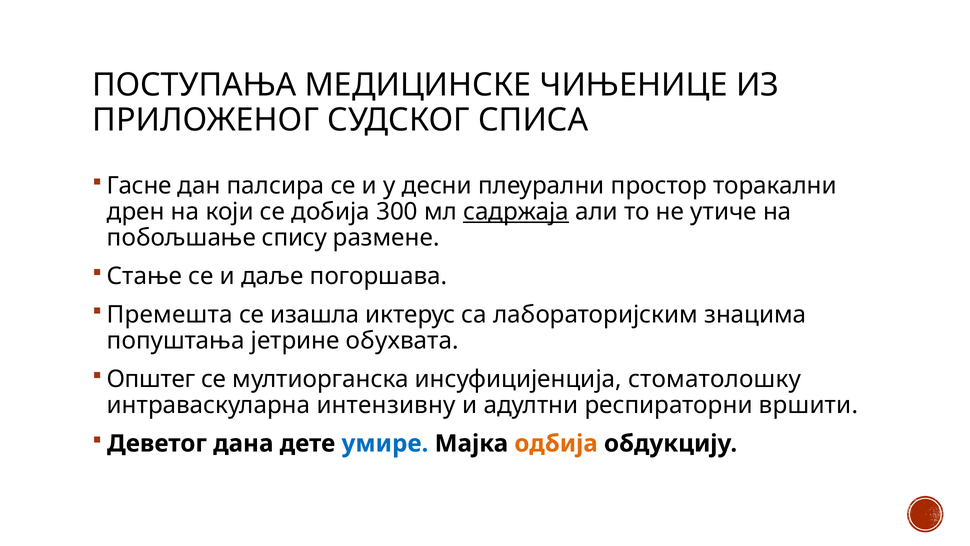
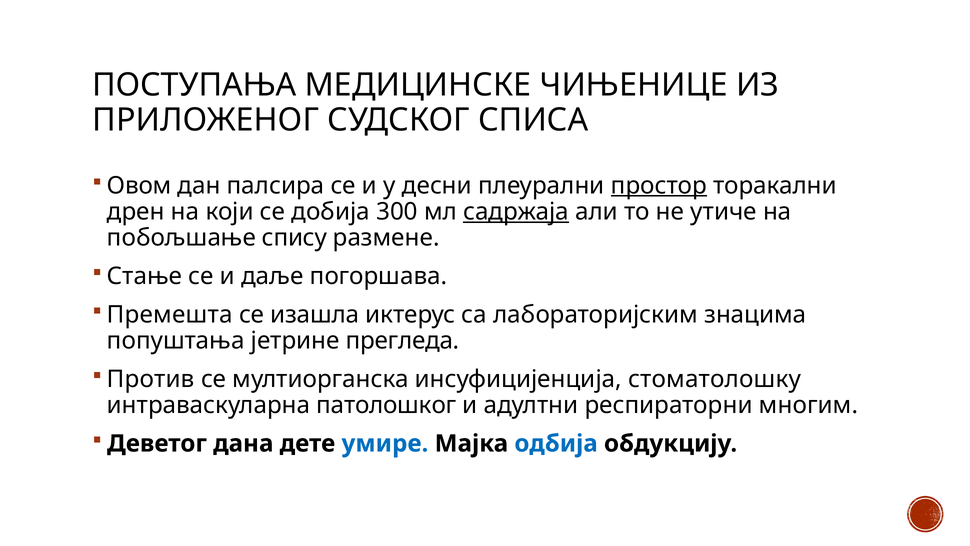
Гасне: Гасне -> Овом (139, 185)
простор underline: none -> present (659, 185)
обухвата: обухвата -> прегледа (403, 341)
Општег: Општег -> Против (151, 379)
интензивну: интензивну -> патолошког (386, 405)
вршити: вршити -> многим (809, 405)
одбија colour: orange -> blue (556, 443)
